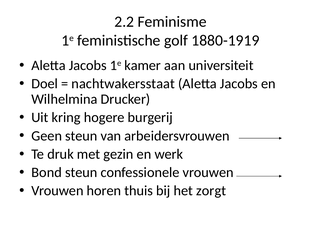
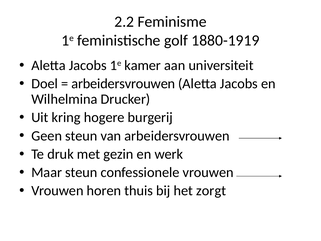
nachtwakersstaat: nachtwakersstaat -> arbeidersvrouwen (123, 84)
Bond: Bond -> Maar (47, 172)
